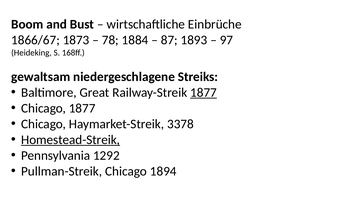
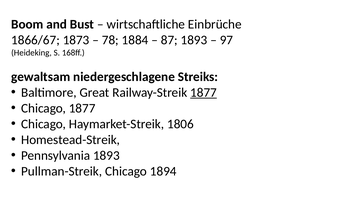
3378: 3378 -> 1806 (180, 124)
Homestead-Streik underline: present -> none (71, 140)
Pennsylvania 1292: 1292 -> 1893 (106, 156)
